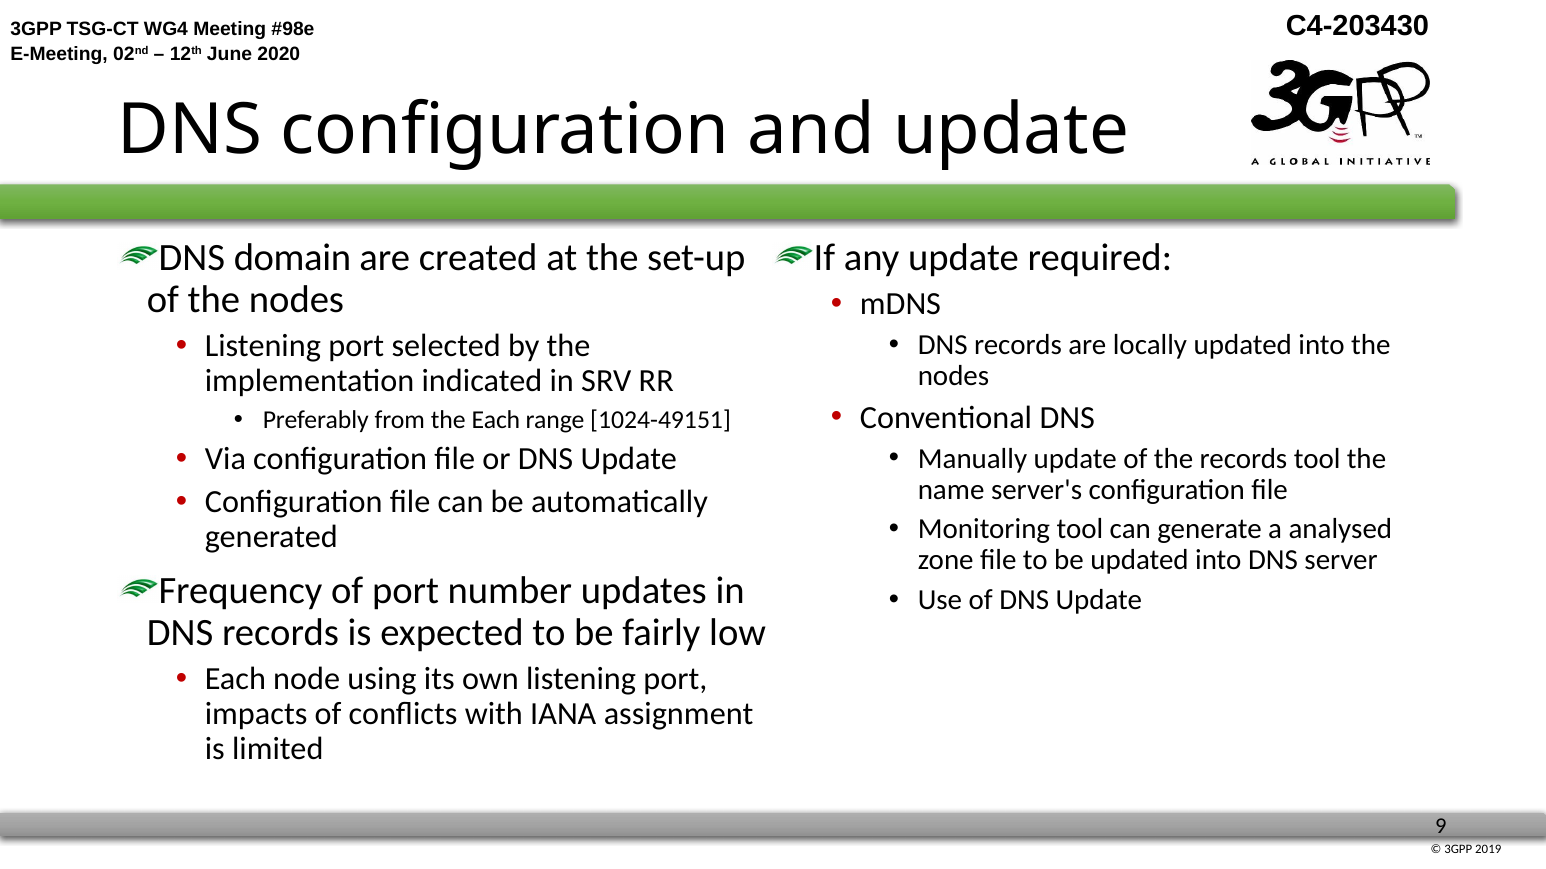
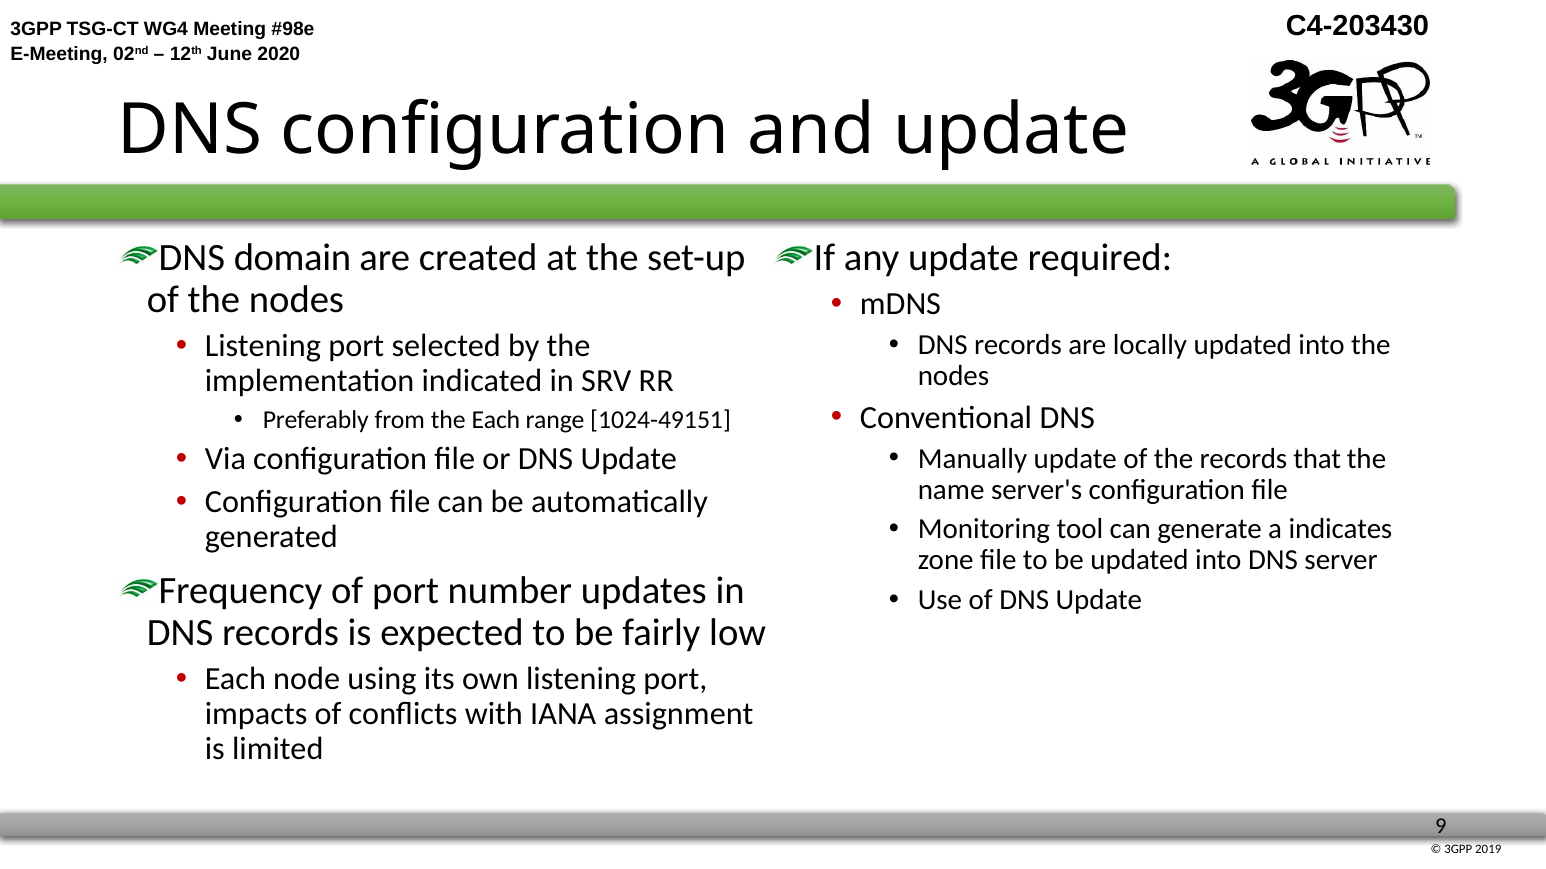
records tool: tool -> that (1317, 459)
analysed: analysed -> indicates (1340, 530)
